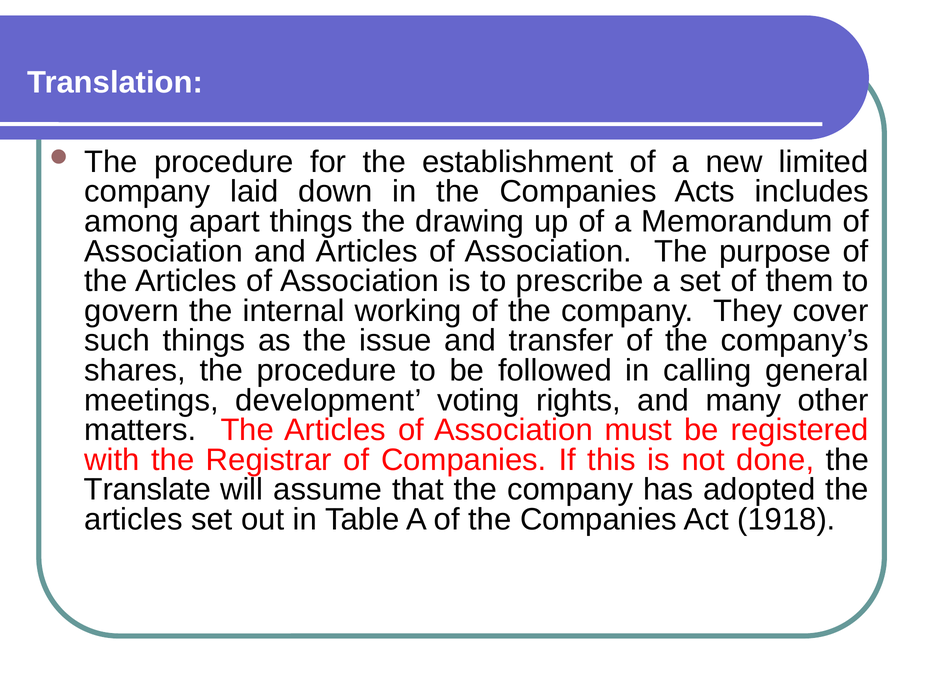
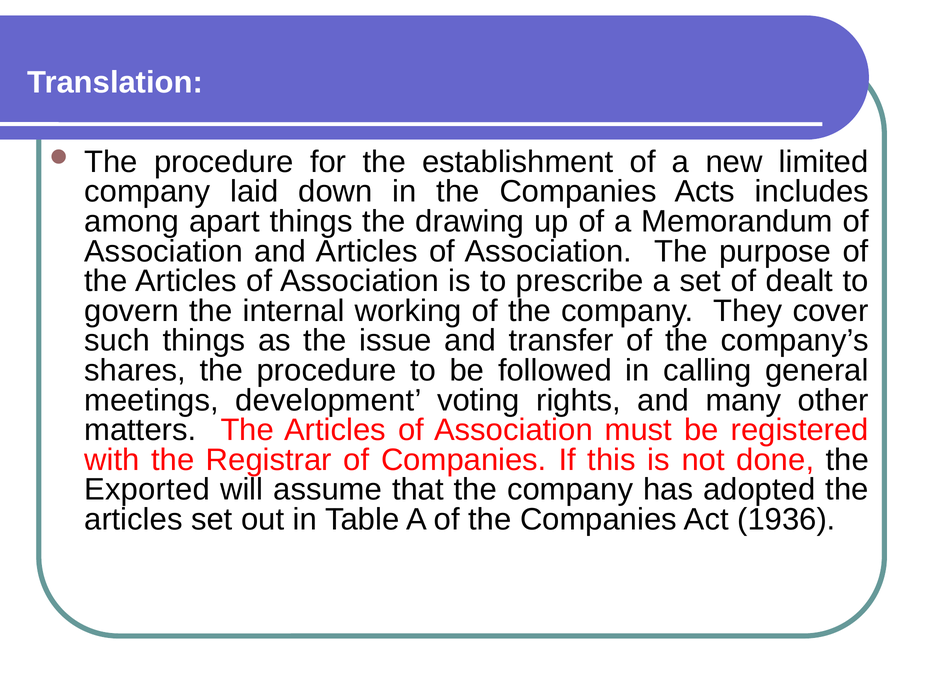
them: them -> dealt (799, 281)
Translate: Translate -> Exported (147, 490)
1918: 1918 -> 1936 (786, 520)
